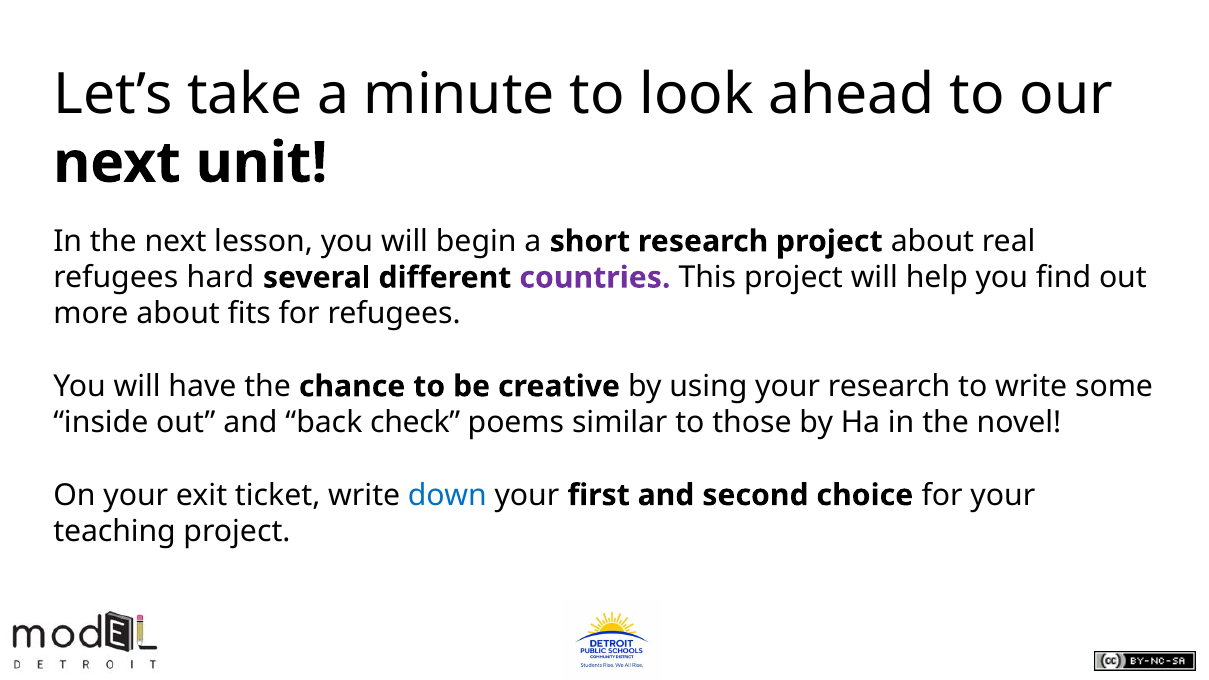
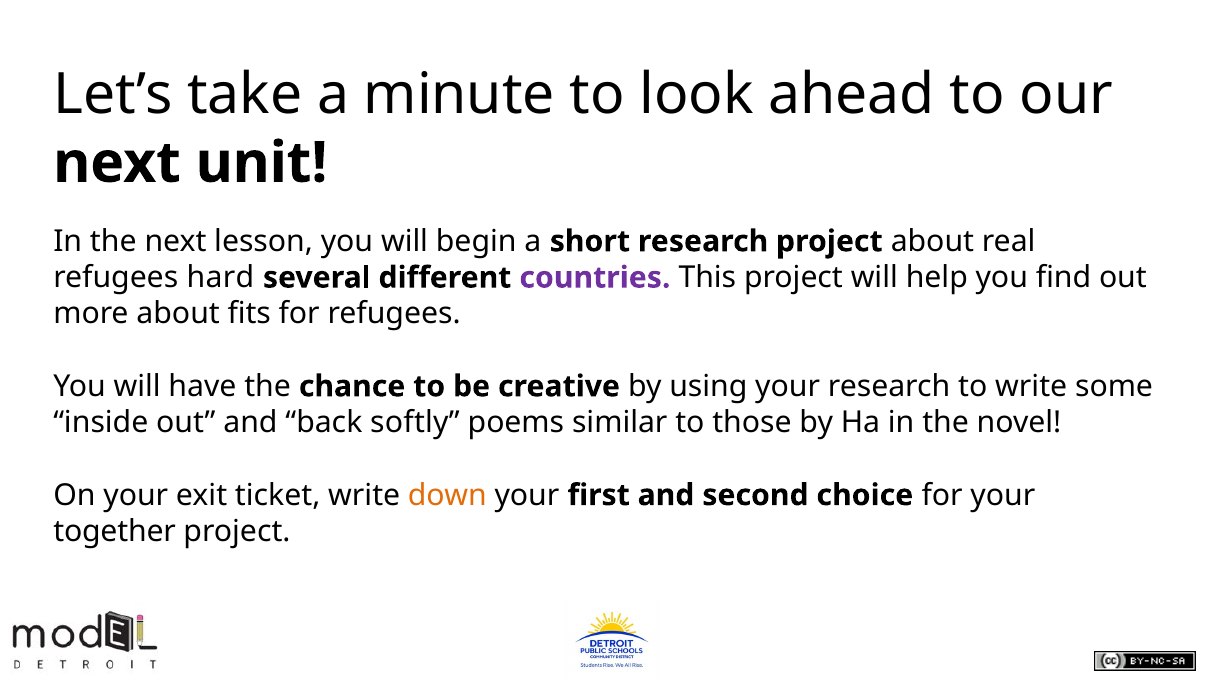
check: check -> softly (415, 423)
down colour: blue -> orange (447, 495)
teaching: teaching -> together (115, 532)
